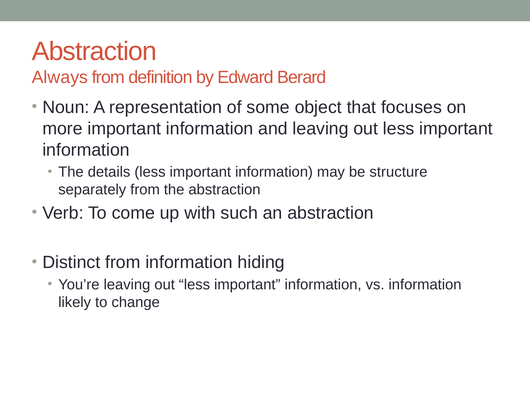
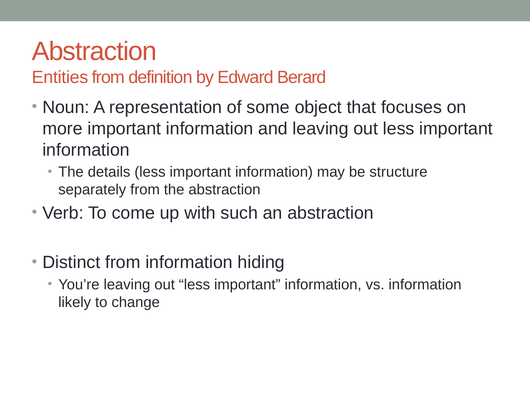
Always: Always -> Entities (60, 77)
